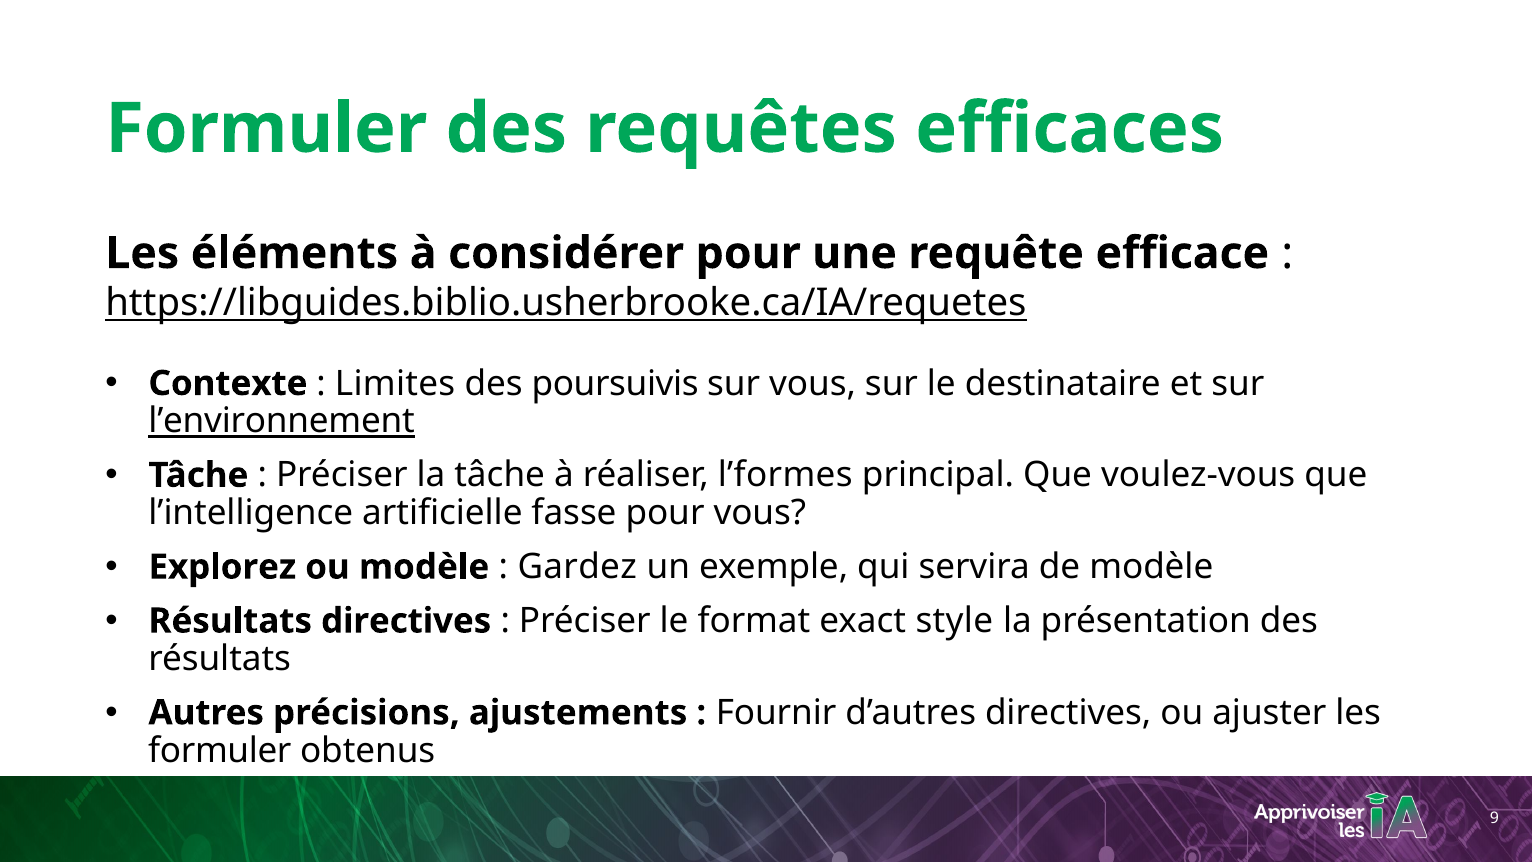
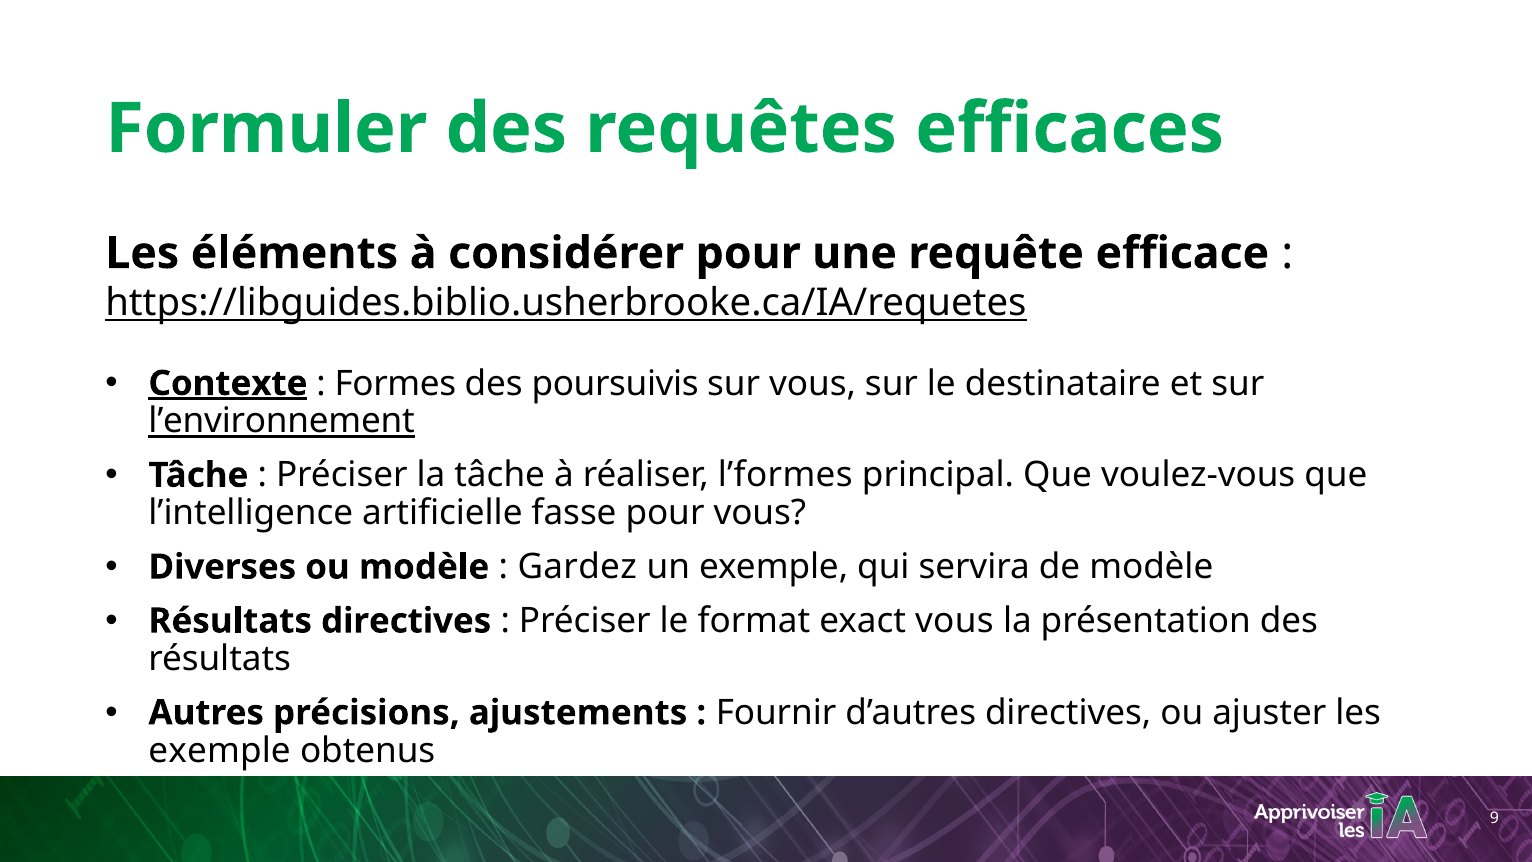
Contexte underline: none -> present (228, 383)
Limites: Limites -> Formes (395, 383)
Explorez: Explorez -> Diverses (222, 567)
exact style: style -> vous (954, 621)
formuler: formuler -> exemple (220, 750)
